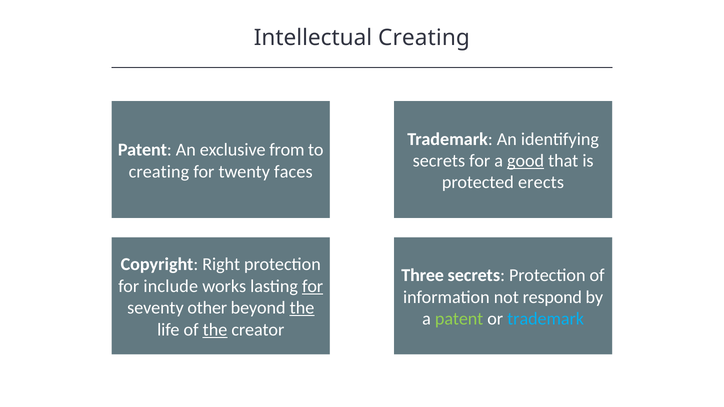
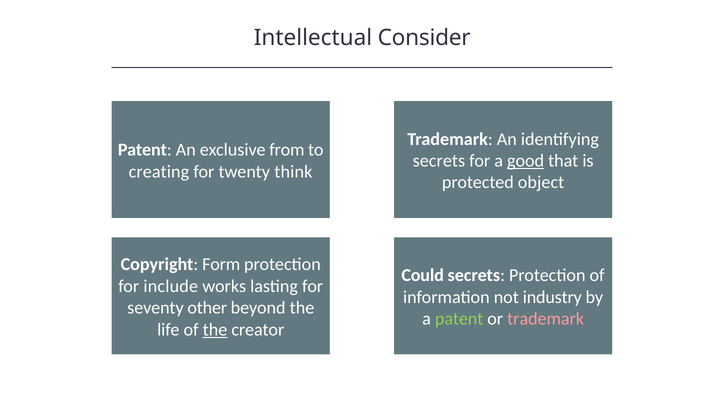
Intellectual Creating: Creating -> Consider (424, 38)
faces: faces -> think (293, 172)
erects: erects -> object (541, 183)
Right: Right -> Form (221, 265)
Three: Three -> Could (423, 276)
for underline: present -> none (313, 286)
respond: respond -> industry (552, 297)
the underline: present -> none (302, 308)
trademark colour: light blue -> pink (546, 319)
